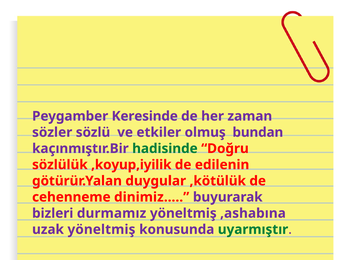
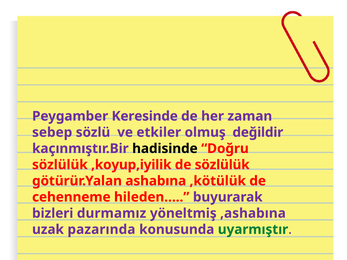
sözler: sözler -> sebep (52, 132)
bundan: bundan -> değildir (258, 132)
hadisinde colour: green -> black (165, 149)
de edilenin: edilenin -> sözlülük (222, 165)
duygular: duygular -> ashabına (156, 181)
dinimiz…: dinimiz… -> hileden… (152, 197)
uzak yöneltmiş: yöneltmiş -> pazarında (101, 230)
